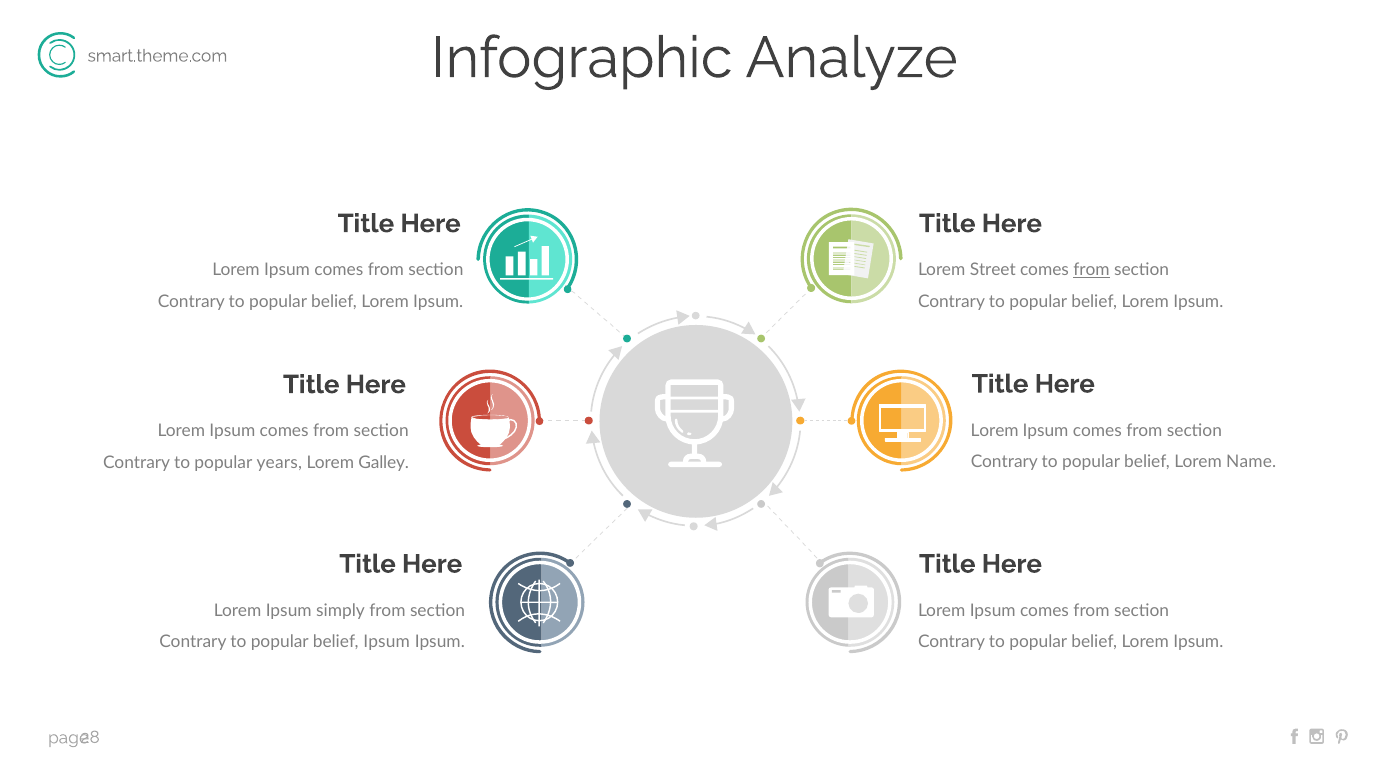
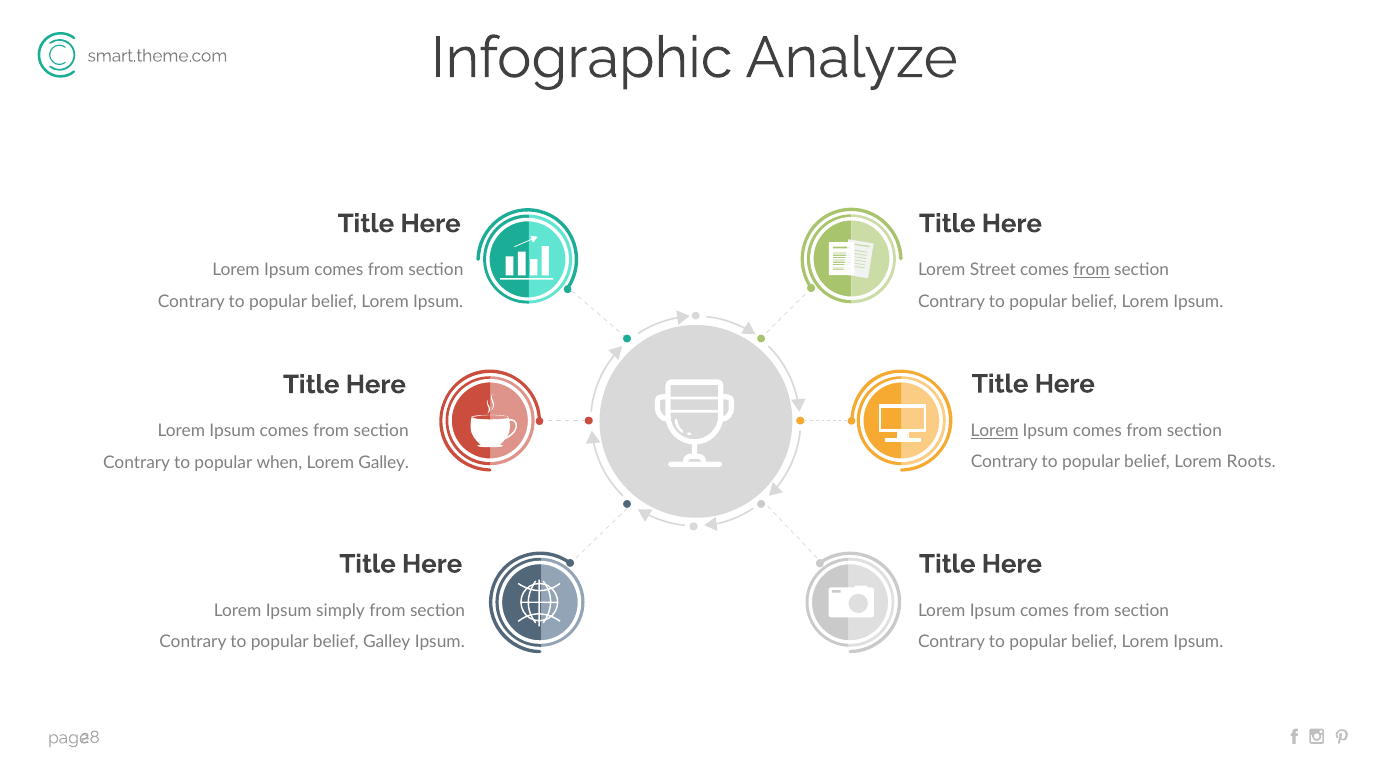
Lorem underline: none -> present (995, 431)
Name: Name -> Roots (1251, 462)
years: years -> when (279, 463)
belief Ipsum: Ipsum -> Galley (387, 642)
